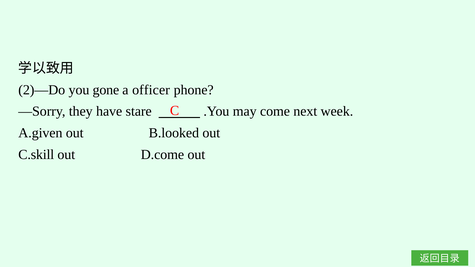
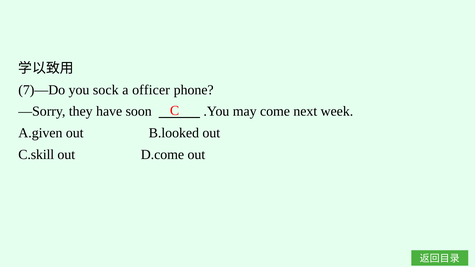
2)—Do: 2)—Do -> 7)—Do (42, 90)
gone: gone -> sock (106, 90)
stare: stare -> soon (139, 111)
